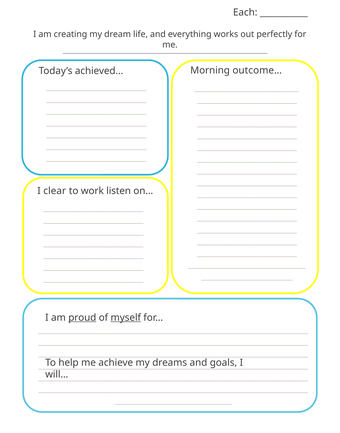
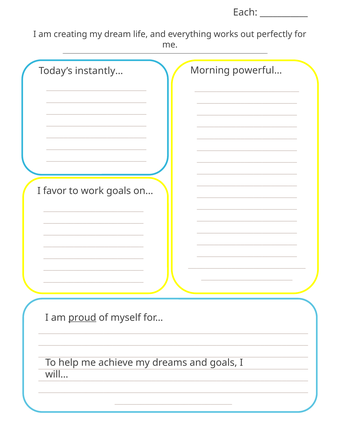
outcome…: outcome… -> powerful… (257, 70)
achieved…: achieved… -> instantly… (99, 71)
clear: clear -> favor (55, 191)
work listen: listen -> goals (119, 191)
myself underline: present -> none (126, 317)
